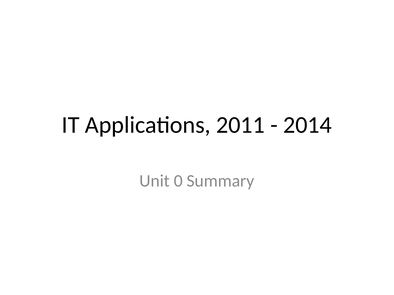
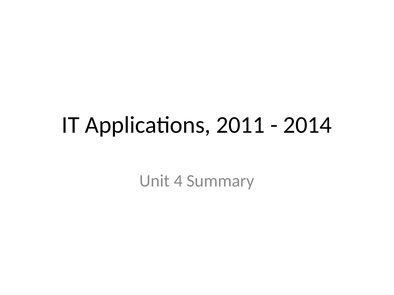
0: 0 -> 4 (178, 181)
